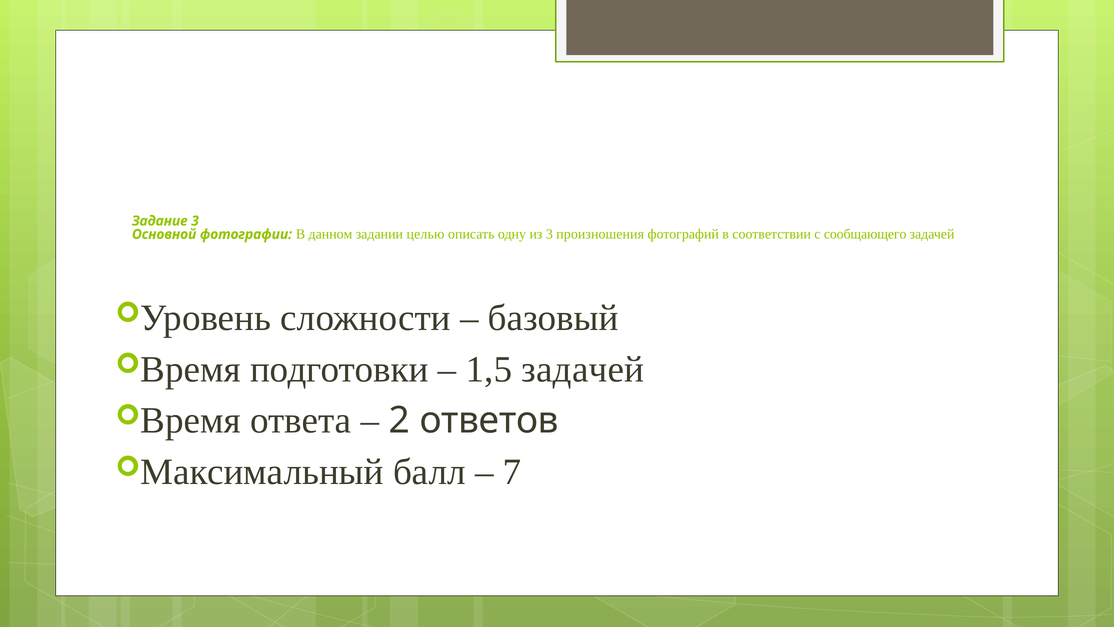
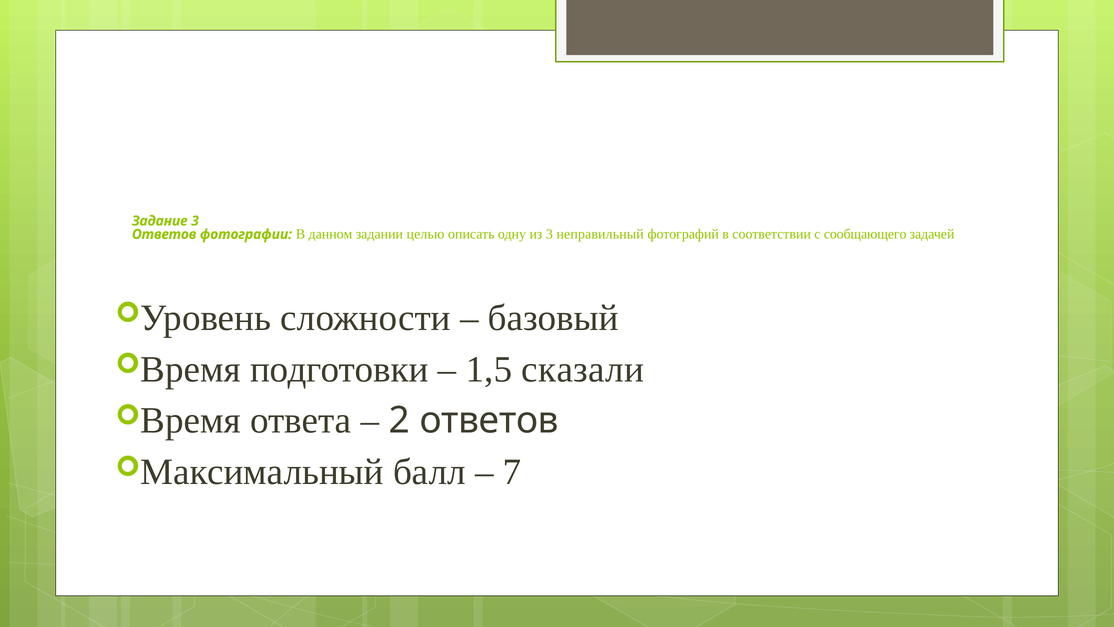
Основной: Основной -> Ответов (164, 234)
произношения: произношения -> неправильный (600, 234)
1,5 задачей: задачей -> сказали (583, 369)
